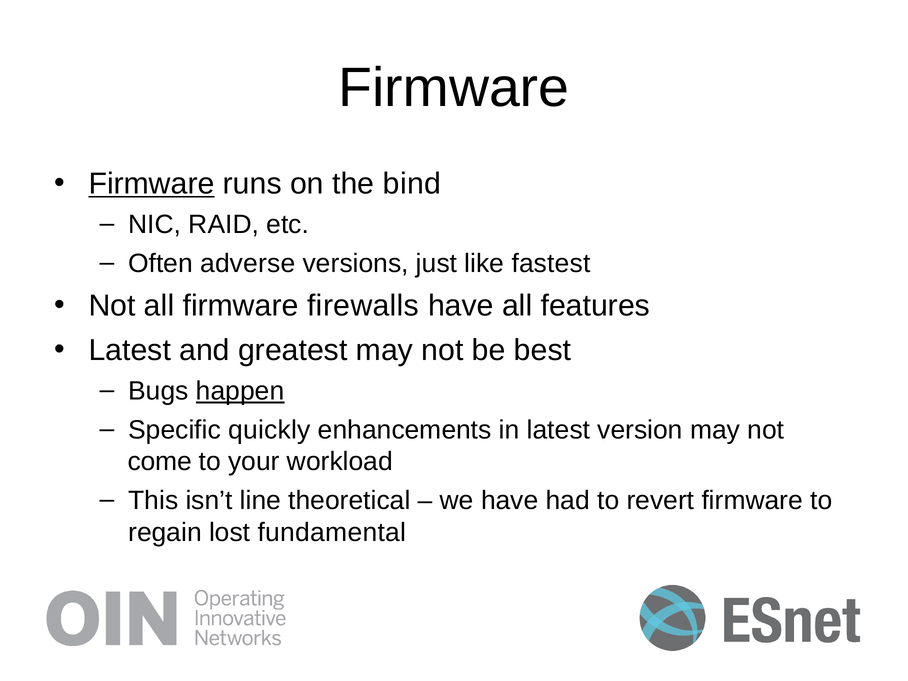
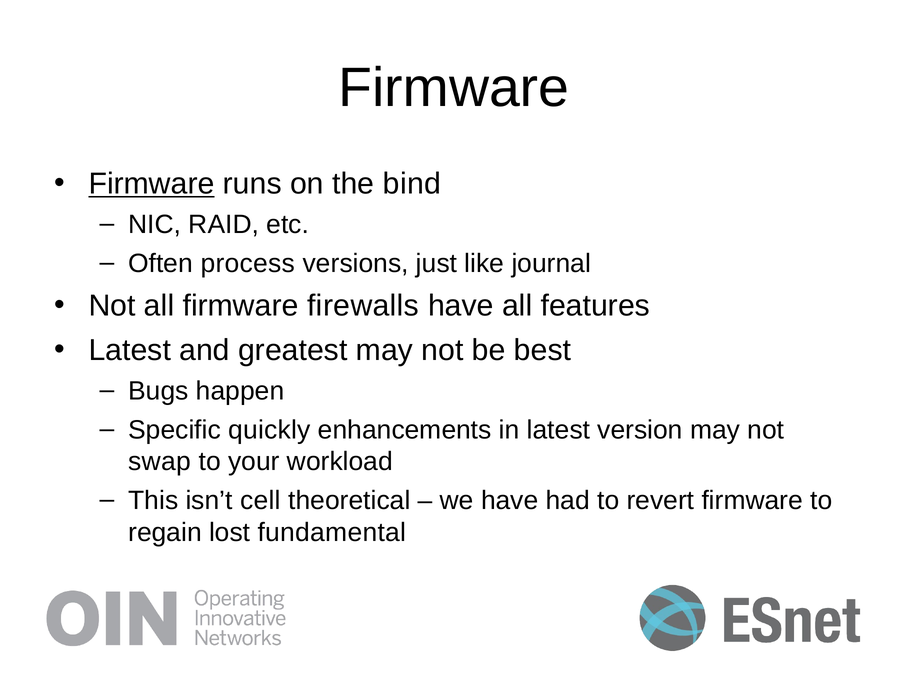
adverse: adverse -> process (248, 263)
fastest: fastest -> journal (551, 263)
happen underline: present -> none (240, 391)
come: come -> swap (160, 462)
line: line -> cell (260, 501)
